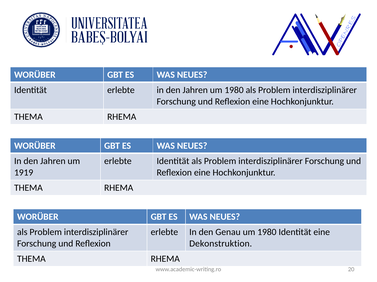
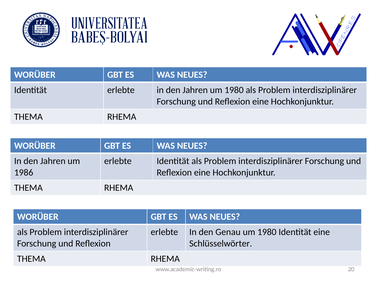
1919: 1919 -> 1986 (24, 173)
Dekonstruktion: Dekonstruktion -> Schlüsselwörter (221, 244)
